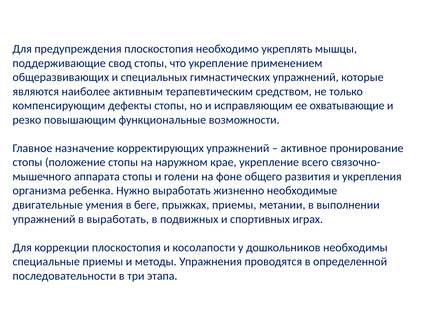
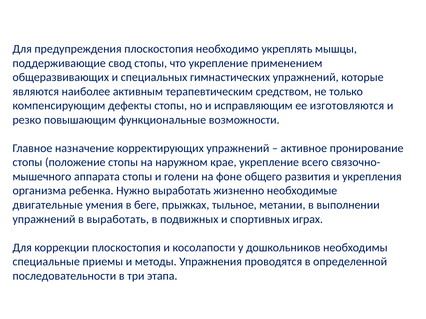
охватывающие: охватывающие -> изготовляются (347, 106)
прыжках приемы: приемы -> тыльное (234, 205)
